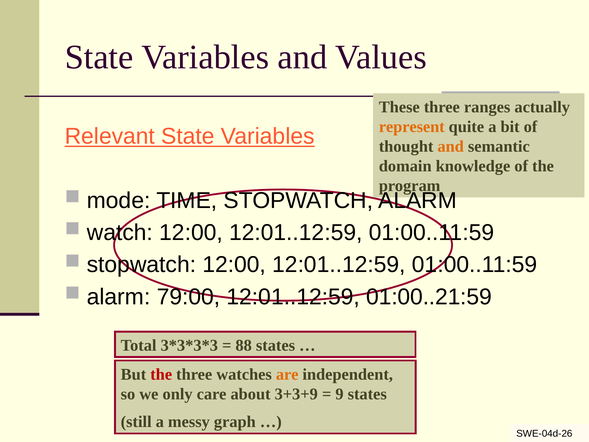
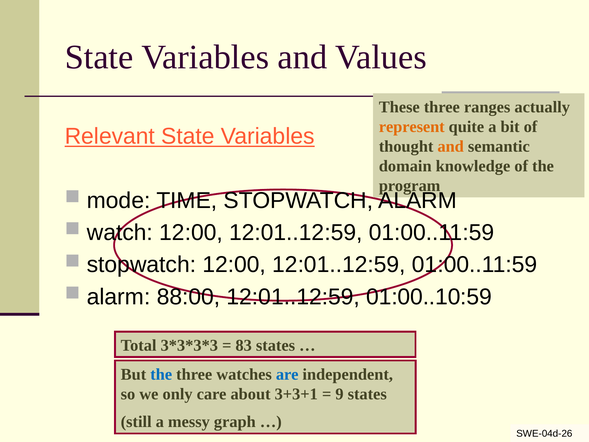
79:00: 79:00 -> 88:00 (188, 297)
01:00..21:59: 01:00..21:59 -> 01:00..10:59 (429, 297)
88: 88 -> 83 (244, 345)
the colour: red -> blue (161, 374)
are colour: orange -> blue (287, 374)
3+3+9: 3+3+9 -> 3+3+1 (296, 394)
